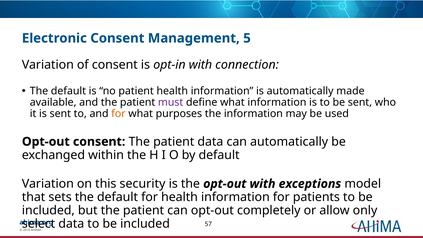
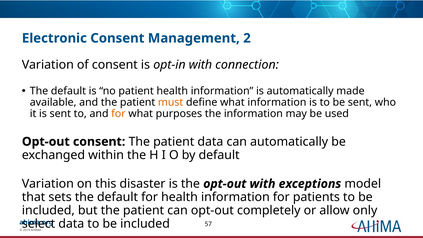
5: 5 -> 2 (247, 38)
must colour: purple -> orange (171, 102)
security: security -> disaster (143, 184)
